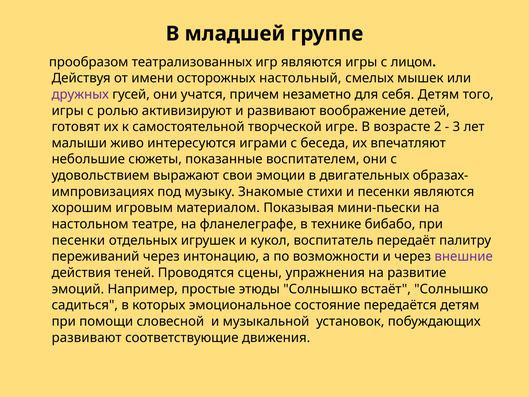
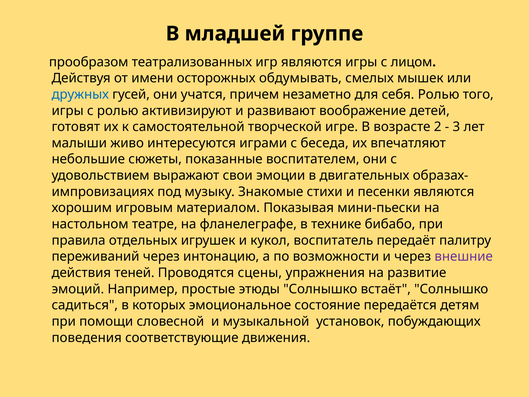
настольный: настольный -> обдумывать (300, 78)
дружных colour: purple -> blue (80, 94)
себя Детям: Детям -> Ролью (439, 94)
песенки: песенки -> правила (79, 240)
развивают: развивают -> поведения (87, 337)
